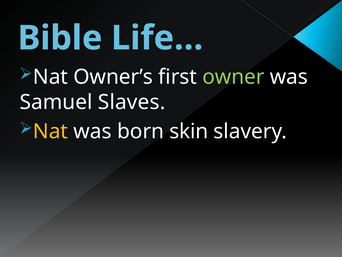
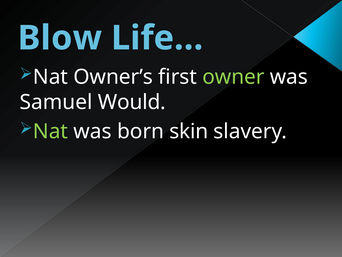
Bible: Bible -> Blow (60, 38)
Slaves: Slaves -> Would (132, 102)
Nat colour: yellow -> light green (50, 131)
